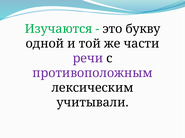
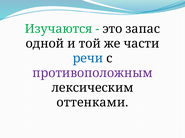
букву: букву -> запас (143, 29)
речи colour: purple -> blue (88, 59)
учитывали: учитывали -> оттенками (92, 103)
